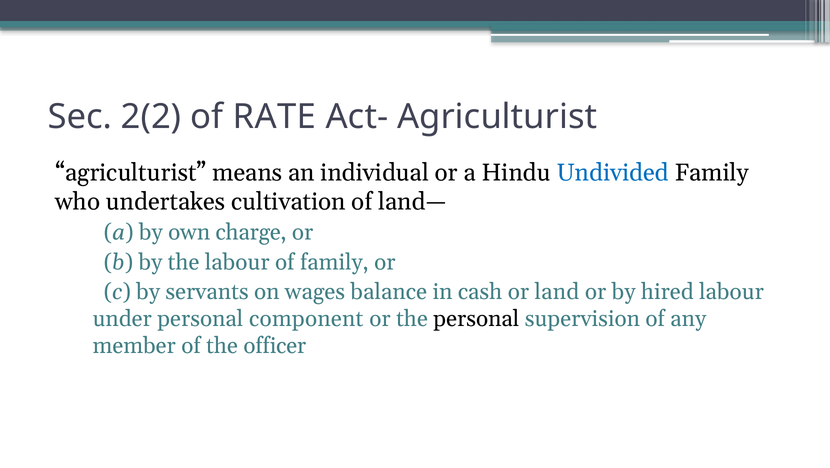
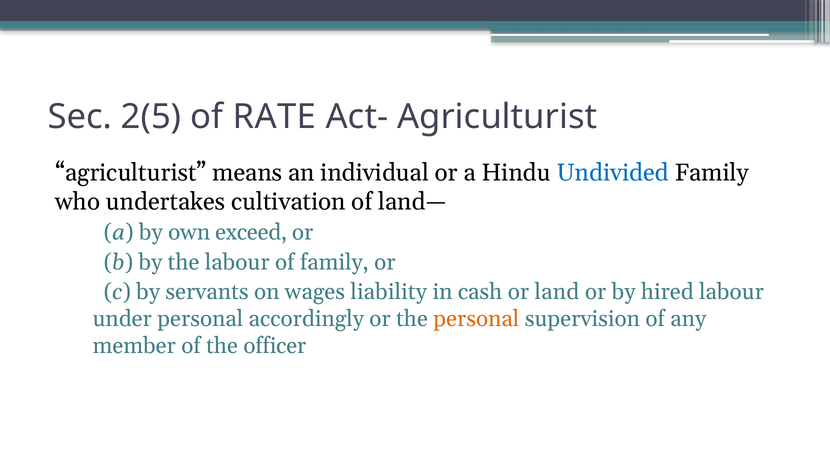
2(2: 2(2 -> 2(5 (151, 117)
charge: charge -> exceed (251, 232)
balance: balance -> liability (389, 292)
component: component -> accordingly (306, 319)
personal colour: black -> orange (476, 319)
